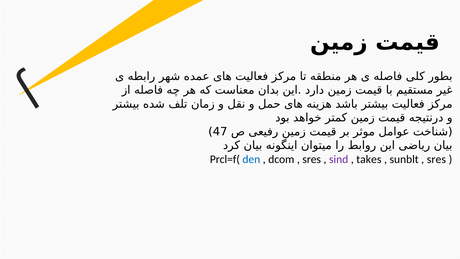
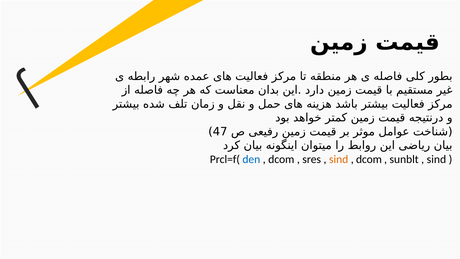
sind colour: purple -> orange (339, 159)
takes: takes -> dcom (369, 159)
sres: sres -> sind (436, 159)
